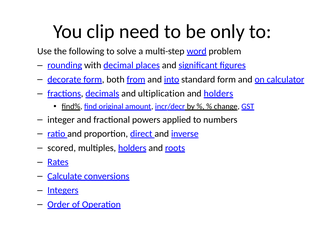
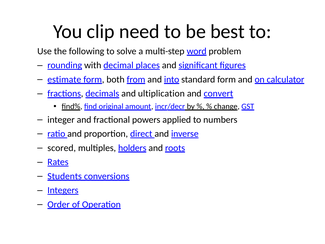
only: only -> best (228, 31)
decorate: decorate -> estimate (64, 79)
and holders: holders -> convert (218, 94)
Calculate: Calculate -> Students (65, 176)
